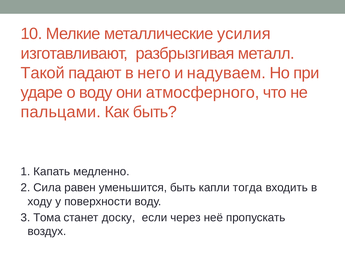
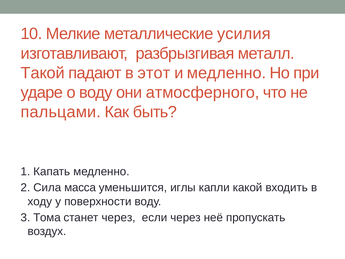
него: него -> этот (154, 73)
и надуваем: надуваем -> медленно (226, 73)
равен: равен -> масса (80, 188)
уменьшится быть: быть -> иглы (183, 188)
тогда: тогда -> какой (248, 188)
станет доску: доску -> через (119, 217)
